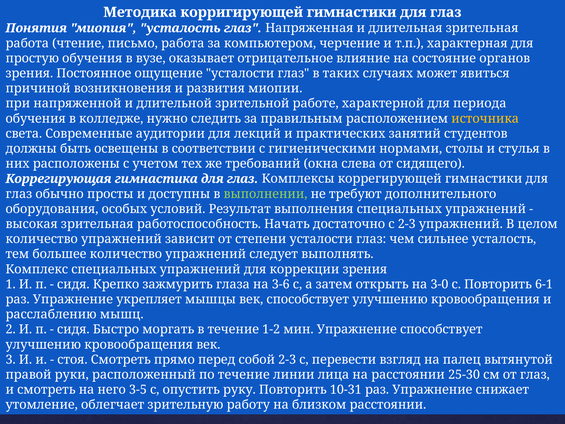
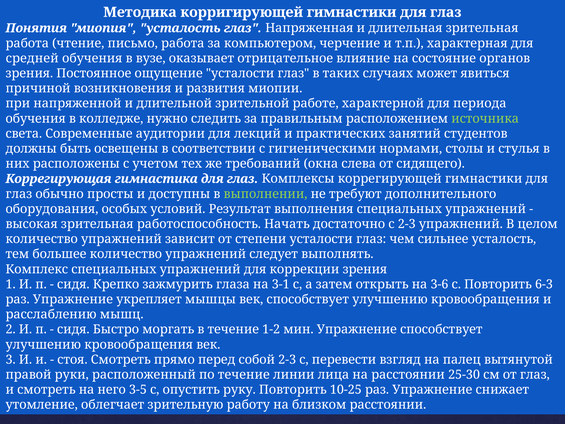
простую: простую -> средней (32, 58)
источника colour: yellow -> light green (485, 118)
3-6: 3-6 -> 3-1 (281, 284)
3-0: 3-0 -> 3-6 (439, 284)
6-1: 6-1 -> 6-3 (544, 284)
10-31: 10-31 -> 10-25 (346, 390)
